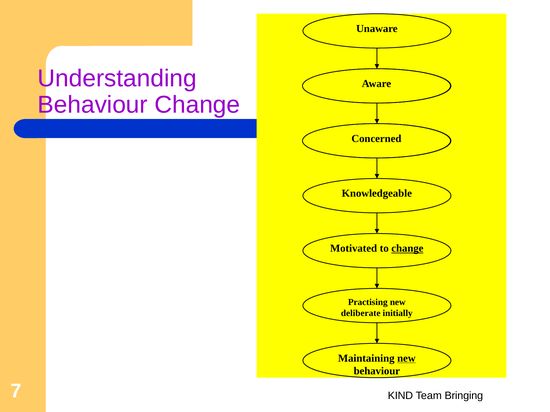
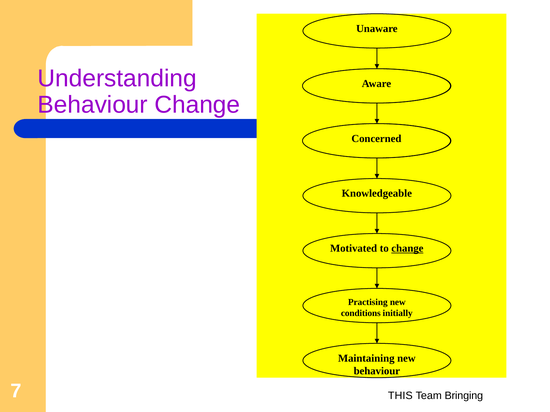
deliberate: deliberate -> conditions (361, 314)
new underline: present -> none (406, 359)
KIND: KIND -> THIS (400, 396)
